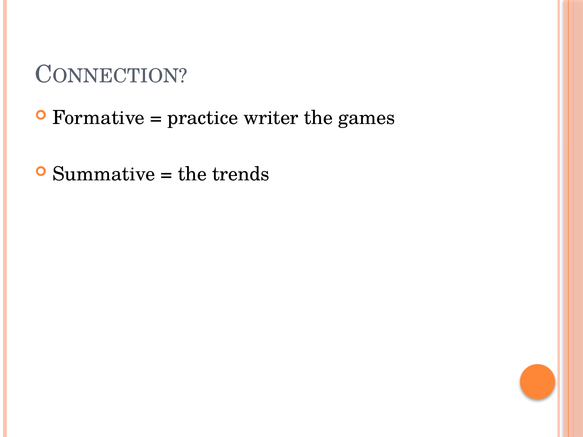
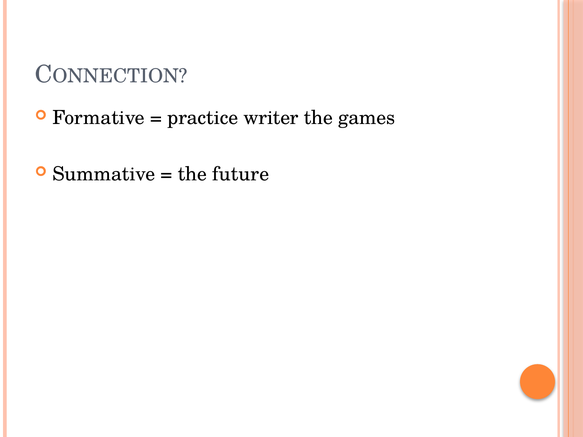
trends: trends -> future (241, 174)
